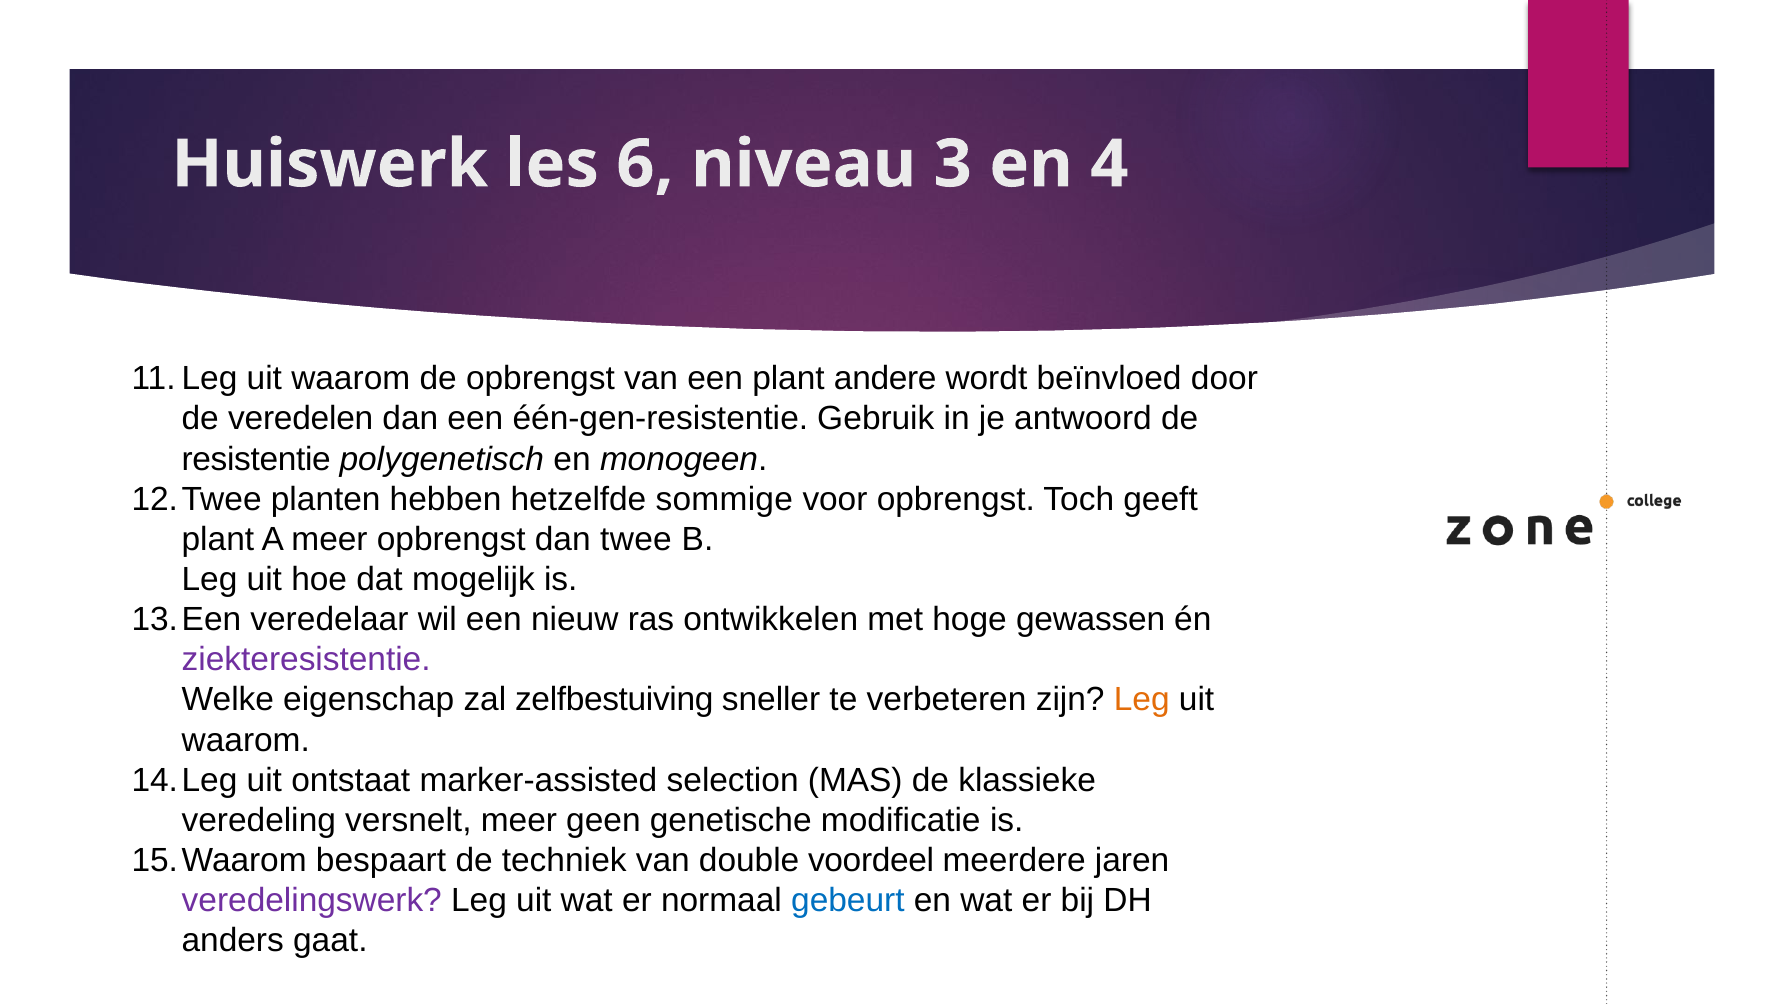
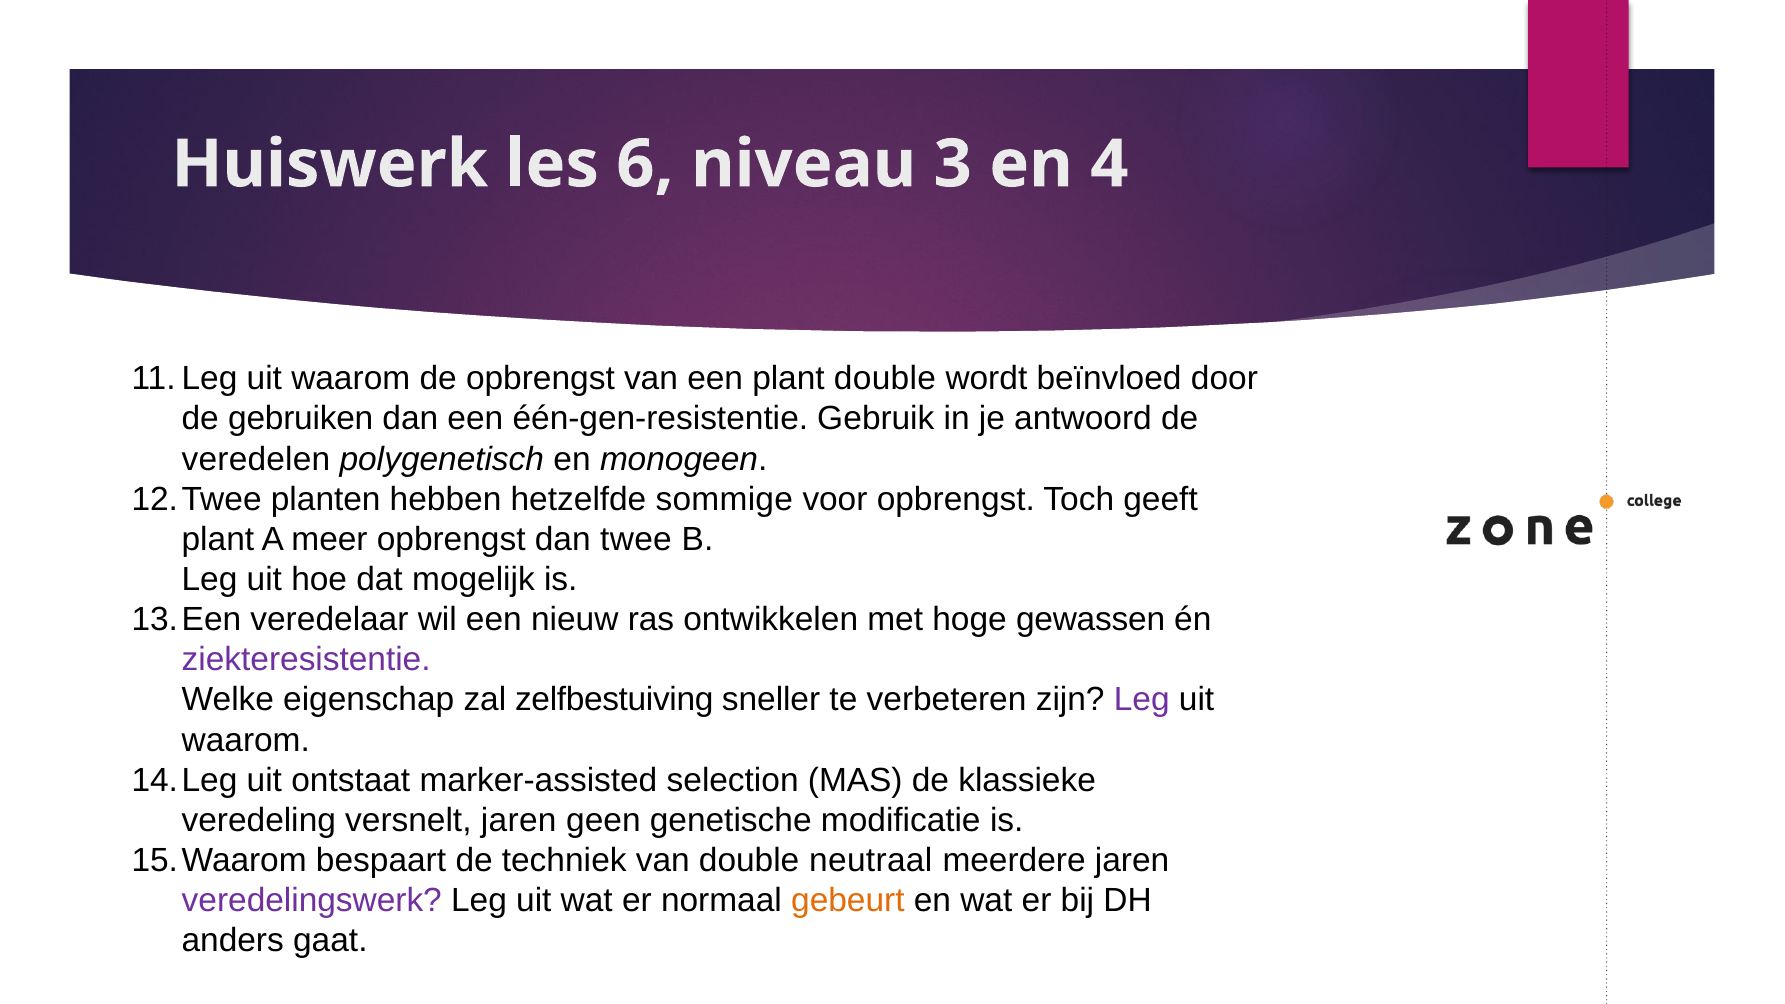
plant andere: andere -> double (885, 379)
veredelen: veredelen -> gebruiken (301, 419)
resistentie: resistentie -> veredelen (256, 459)
Leg colour: orange -> purple (1142, 700)
versnelt meer: meer -> jaren (519, 820)
voordeel: voordeel -> neutraal (871, 861)
gebeurt colour: blue -> orange (848, 901)
